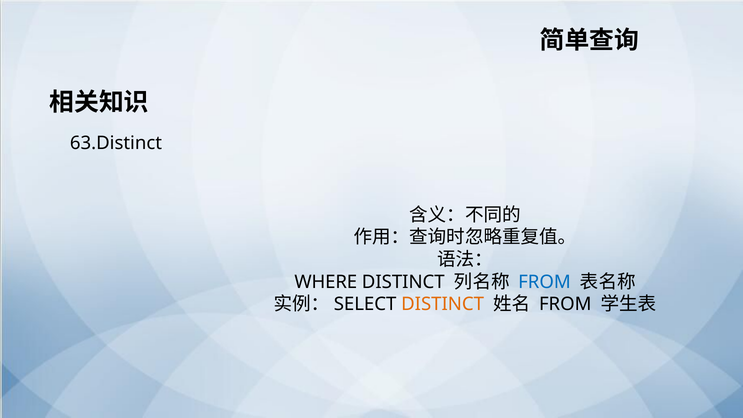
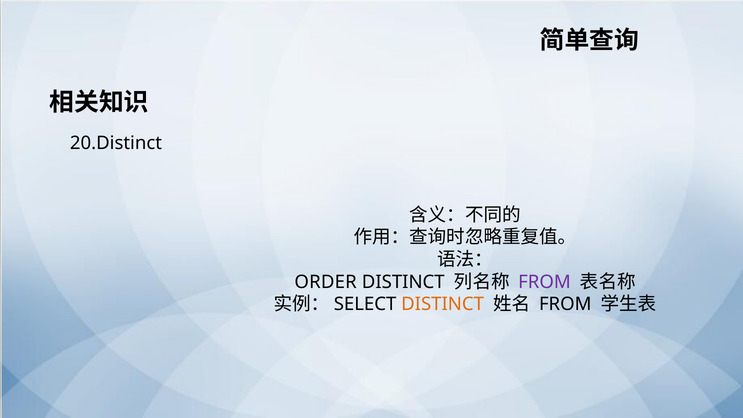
63.Distinct: 63.Distinct -> 20.Distinct (116, 143)
WHERE: WHERE -> ORDER (326, 282)
FROM colour: blue -> purple (545, 282)
